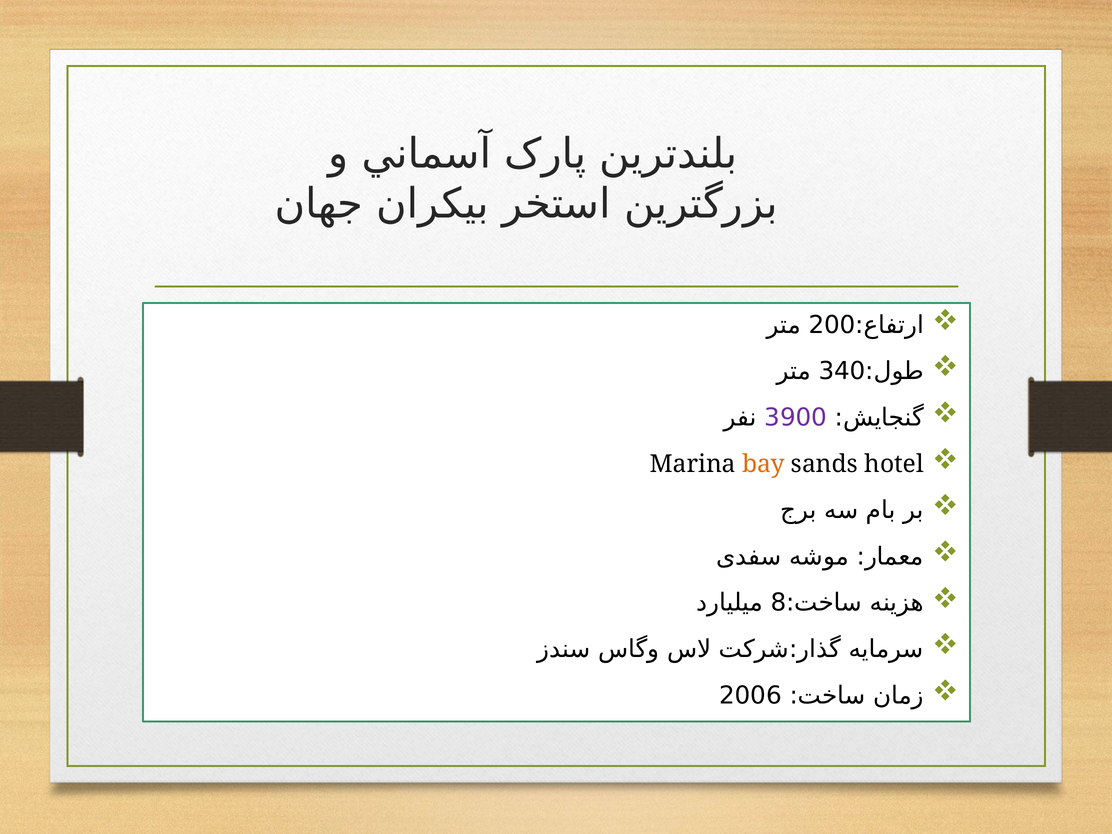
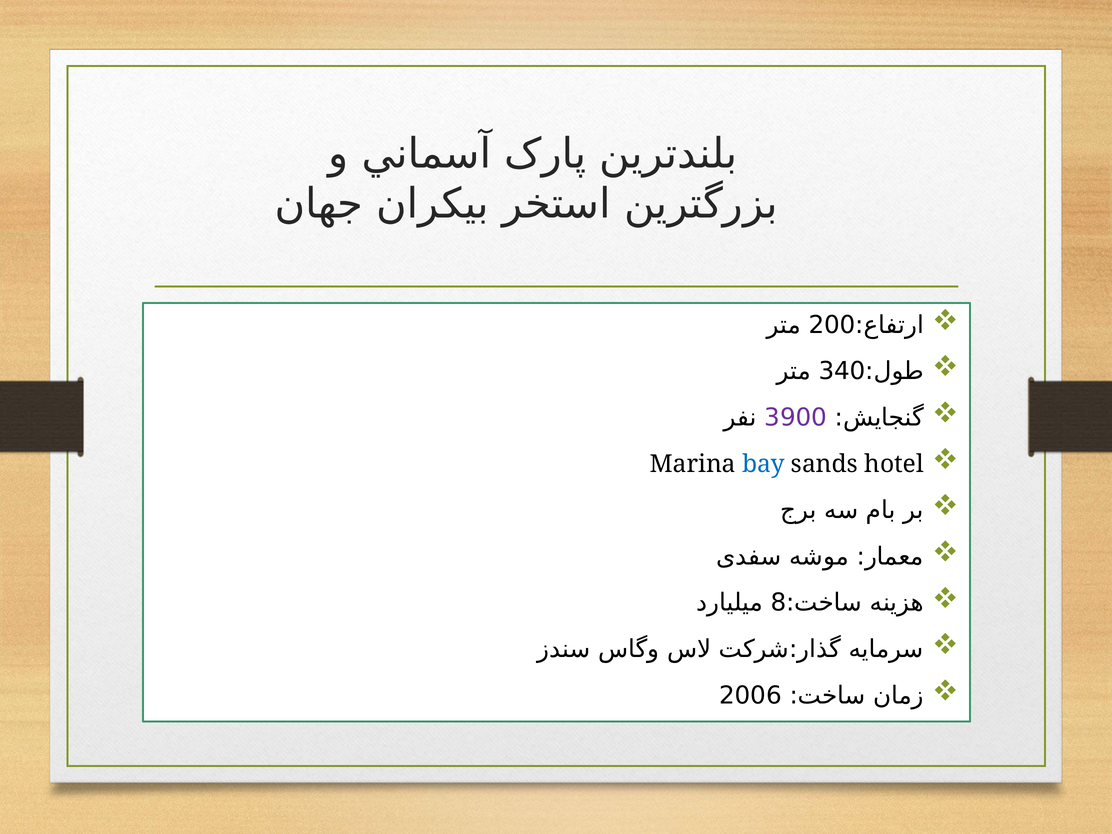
bay colour: orange -> blue (764, 464)
